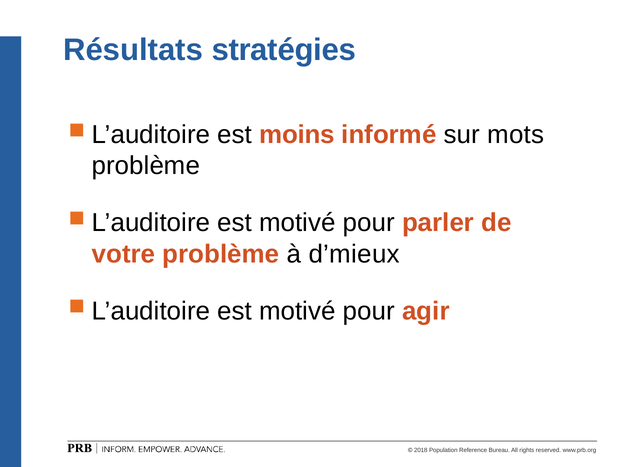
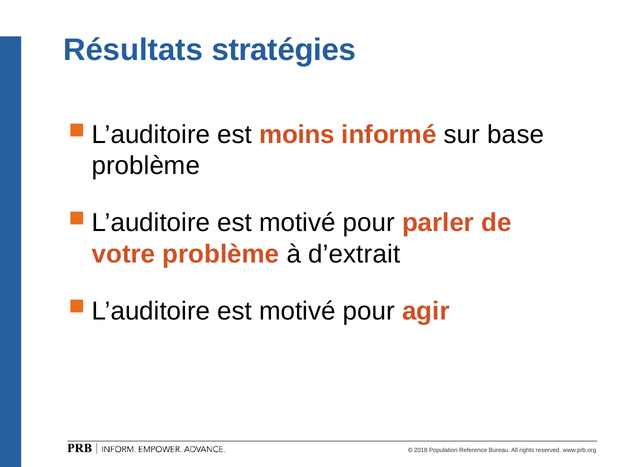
mots: mots -> base (516, 135)
d’mieux: d’mieux -> d’extrait (354, 254)
